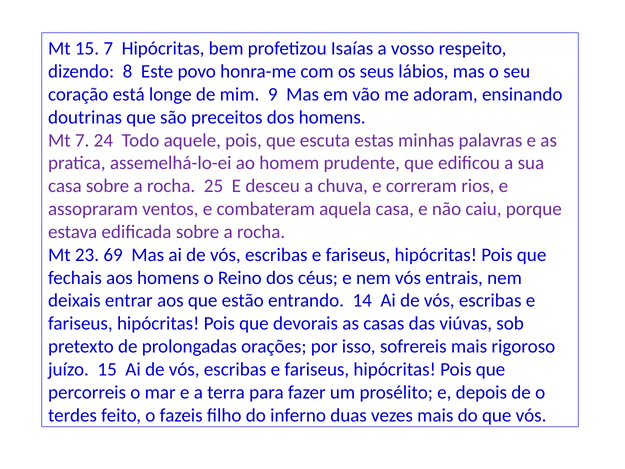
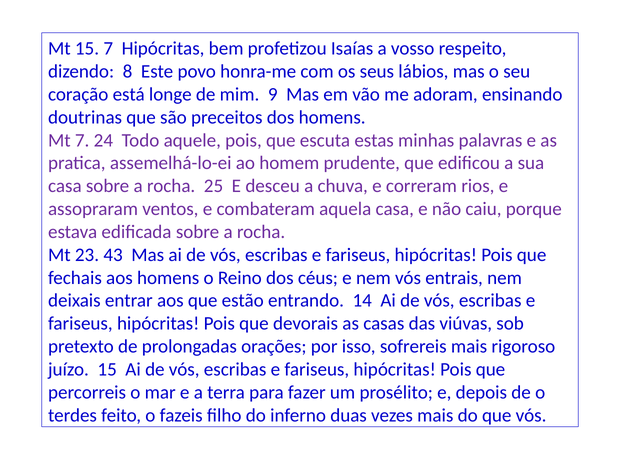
69: 69 -> 43 (113, 255)
